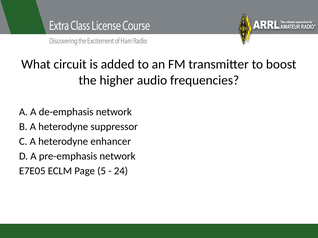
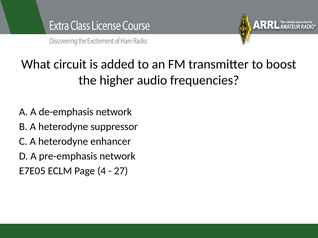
5: 5 -> 4 (102, 171)
24: 24 -> 27 (121, 171)
